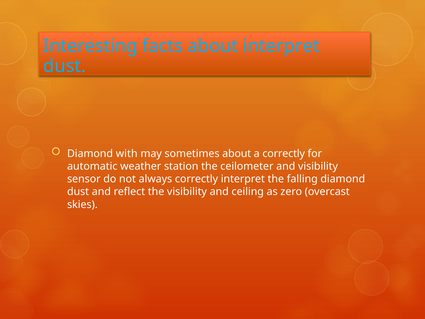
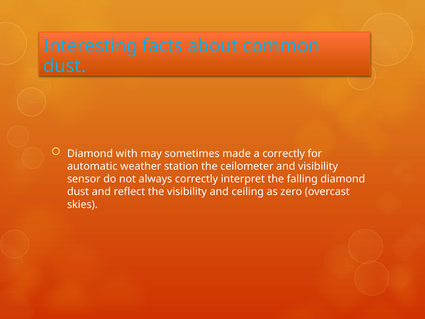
about interpret: interpret -> common (281, 46)
sometimes about: about -> made (237, 153)
